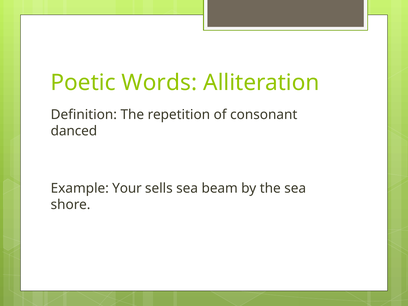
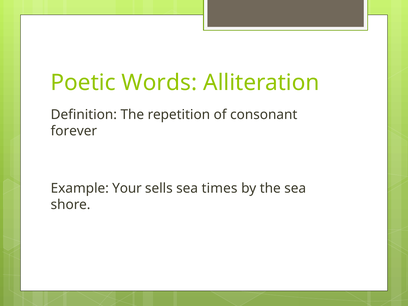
danced: danced -> forever (74, 131)
beam: beam -> times (220, 188)
